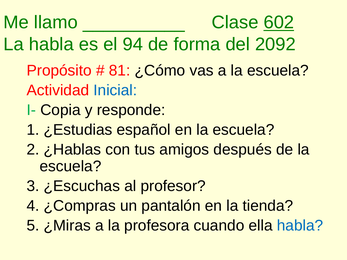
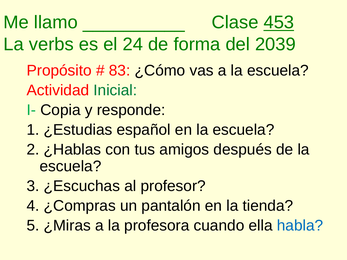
602: 602 -> 453 (279, 22)
La habla: habla -> verbs (51, 44)
94: 94 -> 24 (133, 44)
2092: 2092 -> 2039 (275, 44)
81: 81 -> 83 (120, 71)
Inicial colour: blue -> green (115, 90)
